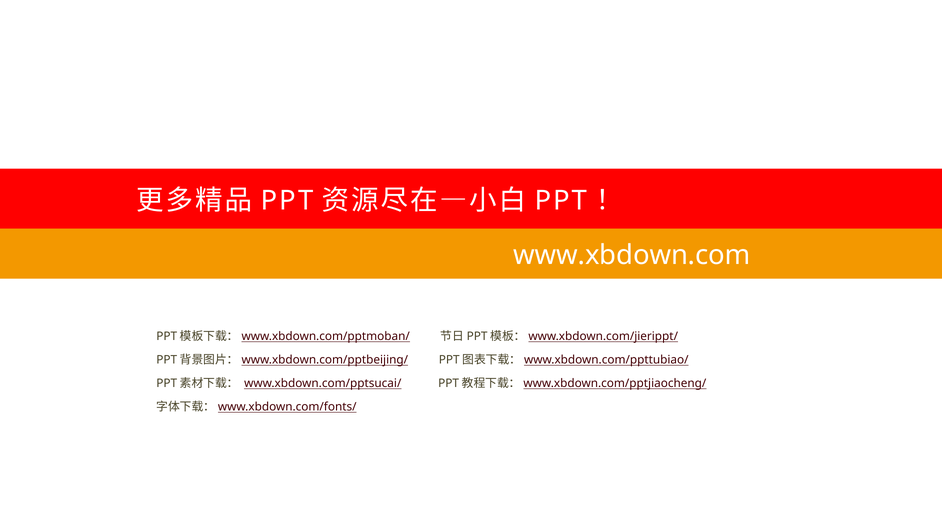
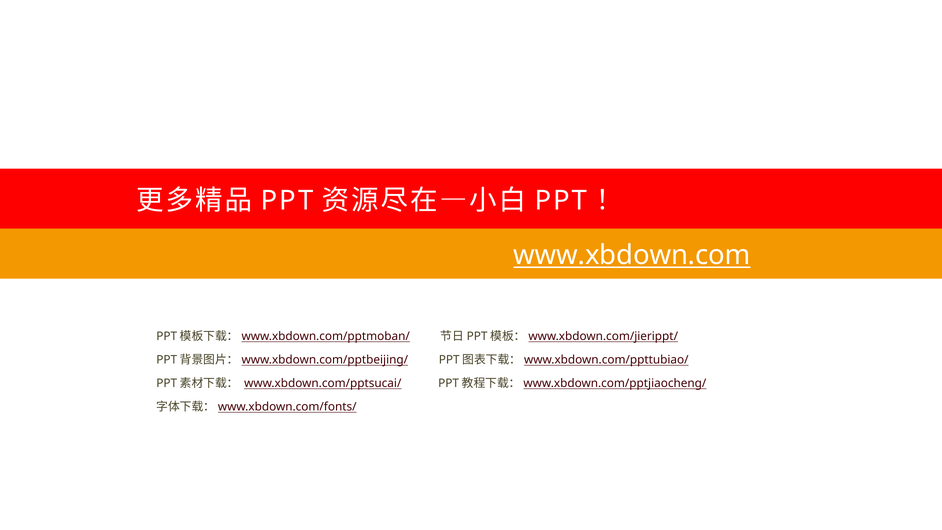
www.xbdown.com underline: none -> present (632, 255)
